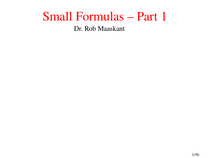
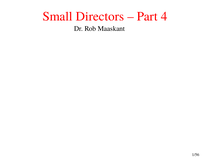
Formulas: Formulas -> Directors (100, 16)
1: 1 -> 4 (164, 16)
